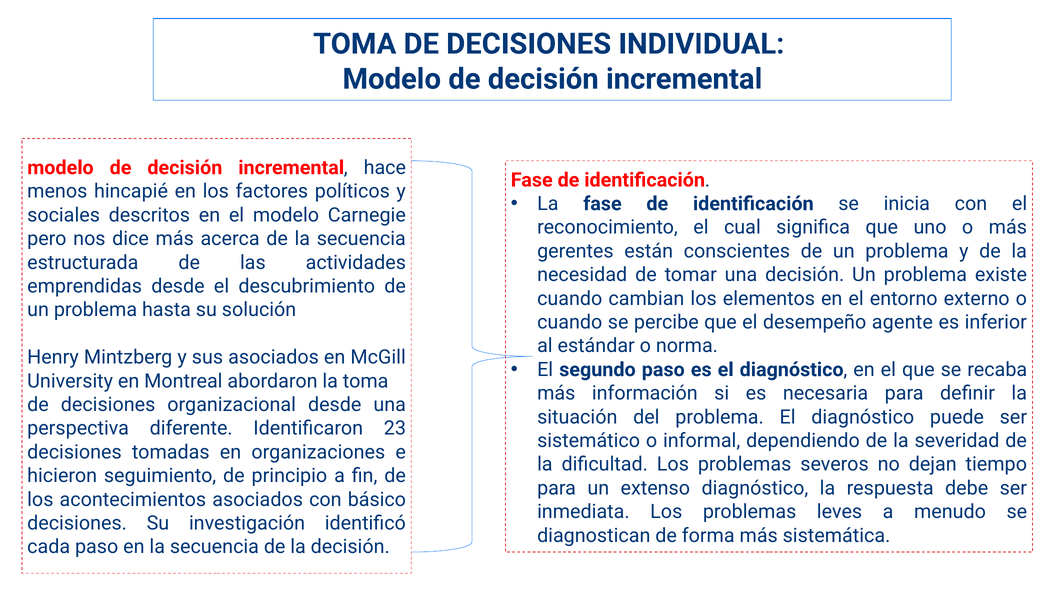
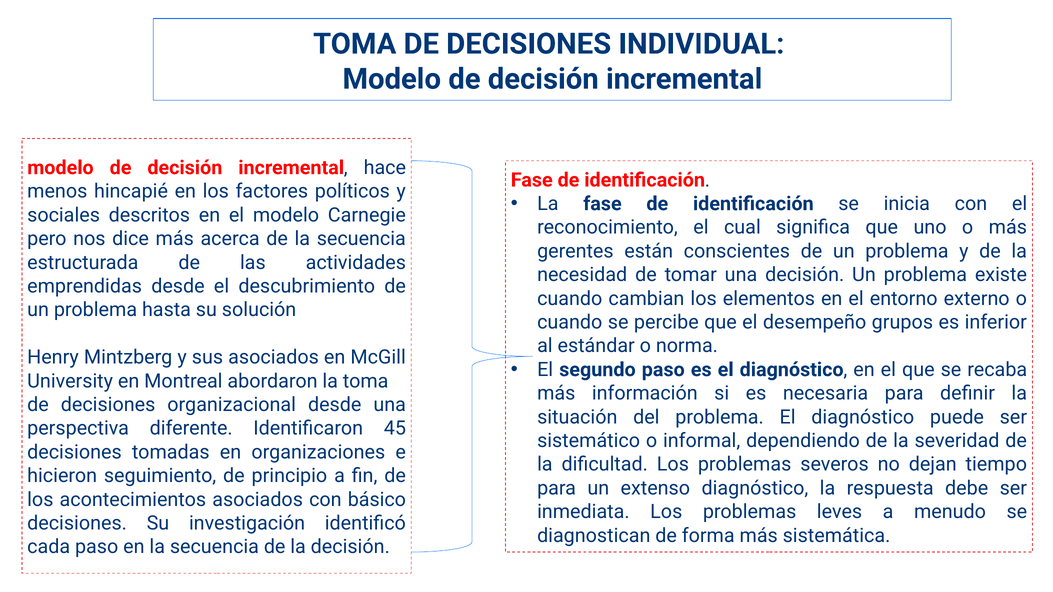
agente: agente -> grupos (902, 322)
23: 23 -> 45 (395, 429)
